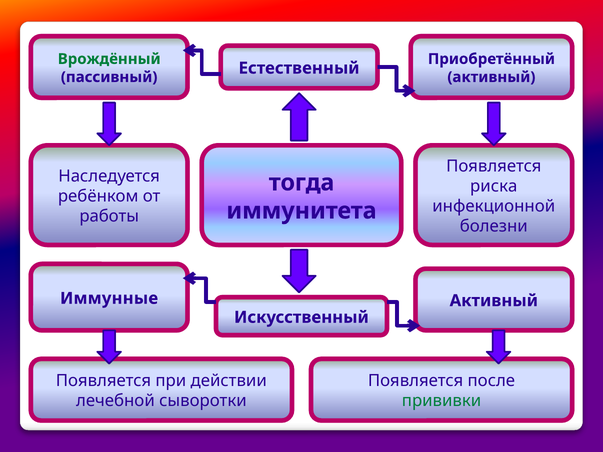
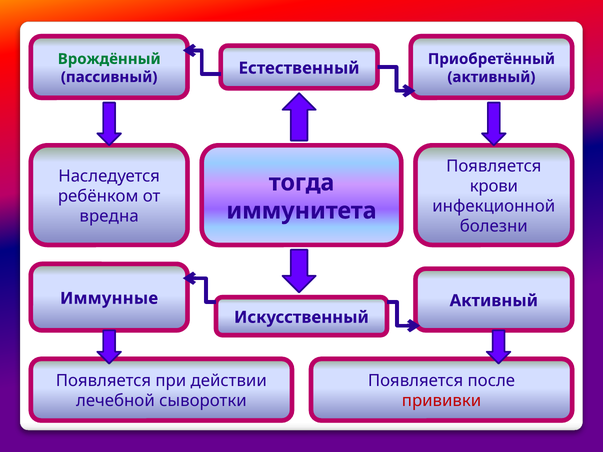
риска: риска -> крови (494, 186)
работы: работы -> вредна (109, 217)
прививки colour: green -> red (442, 401)
